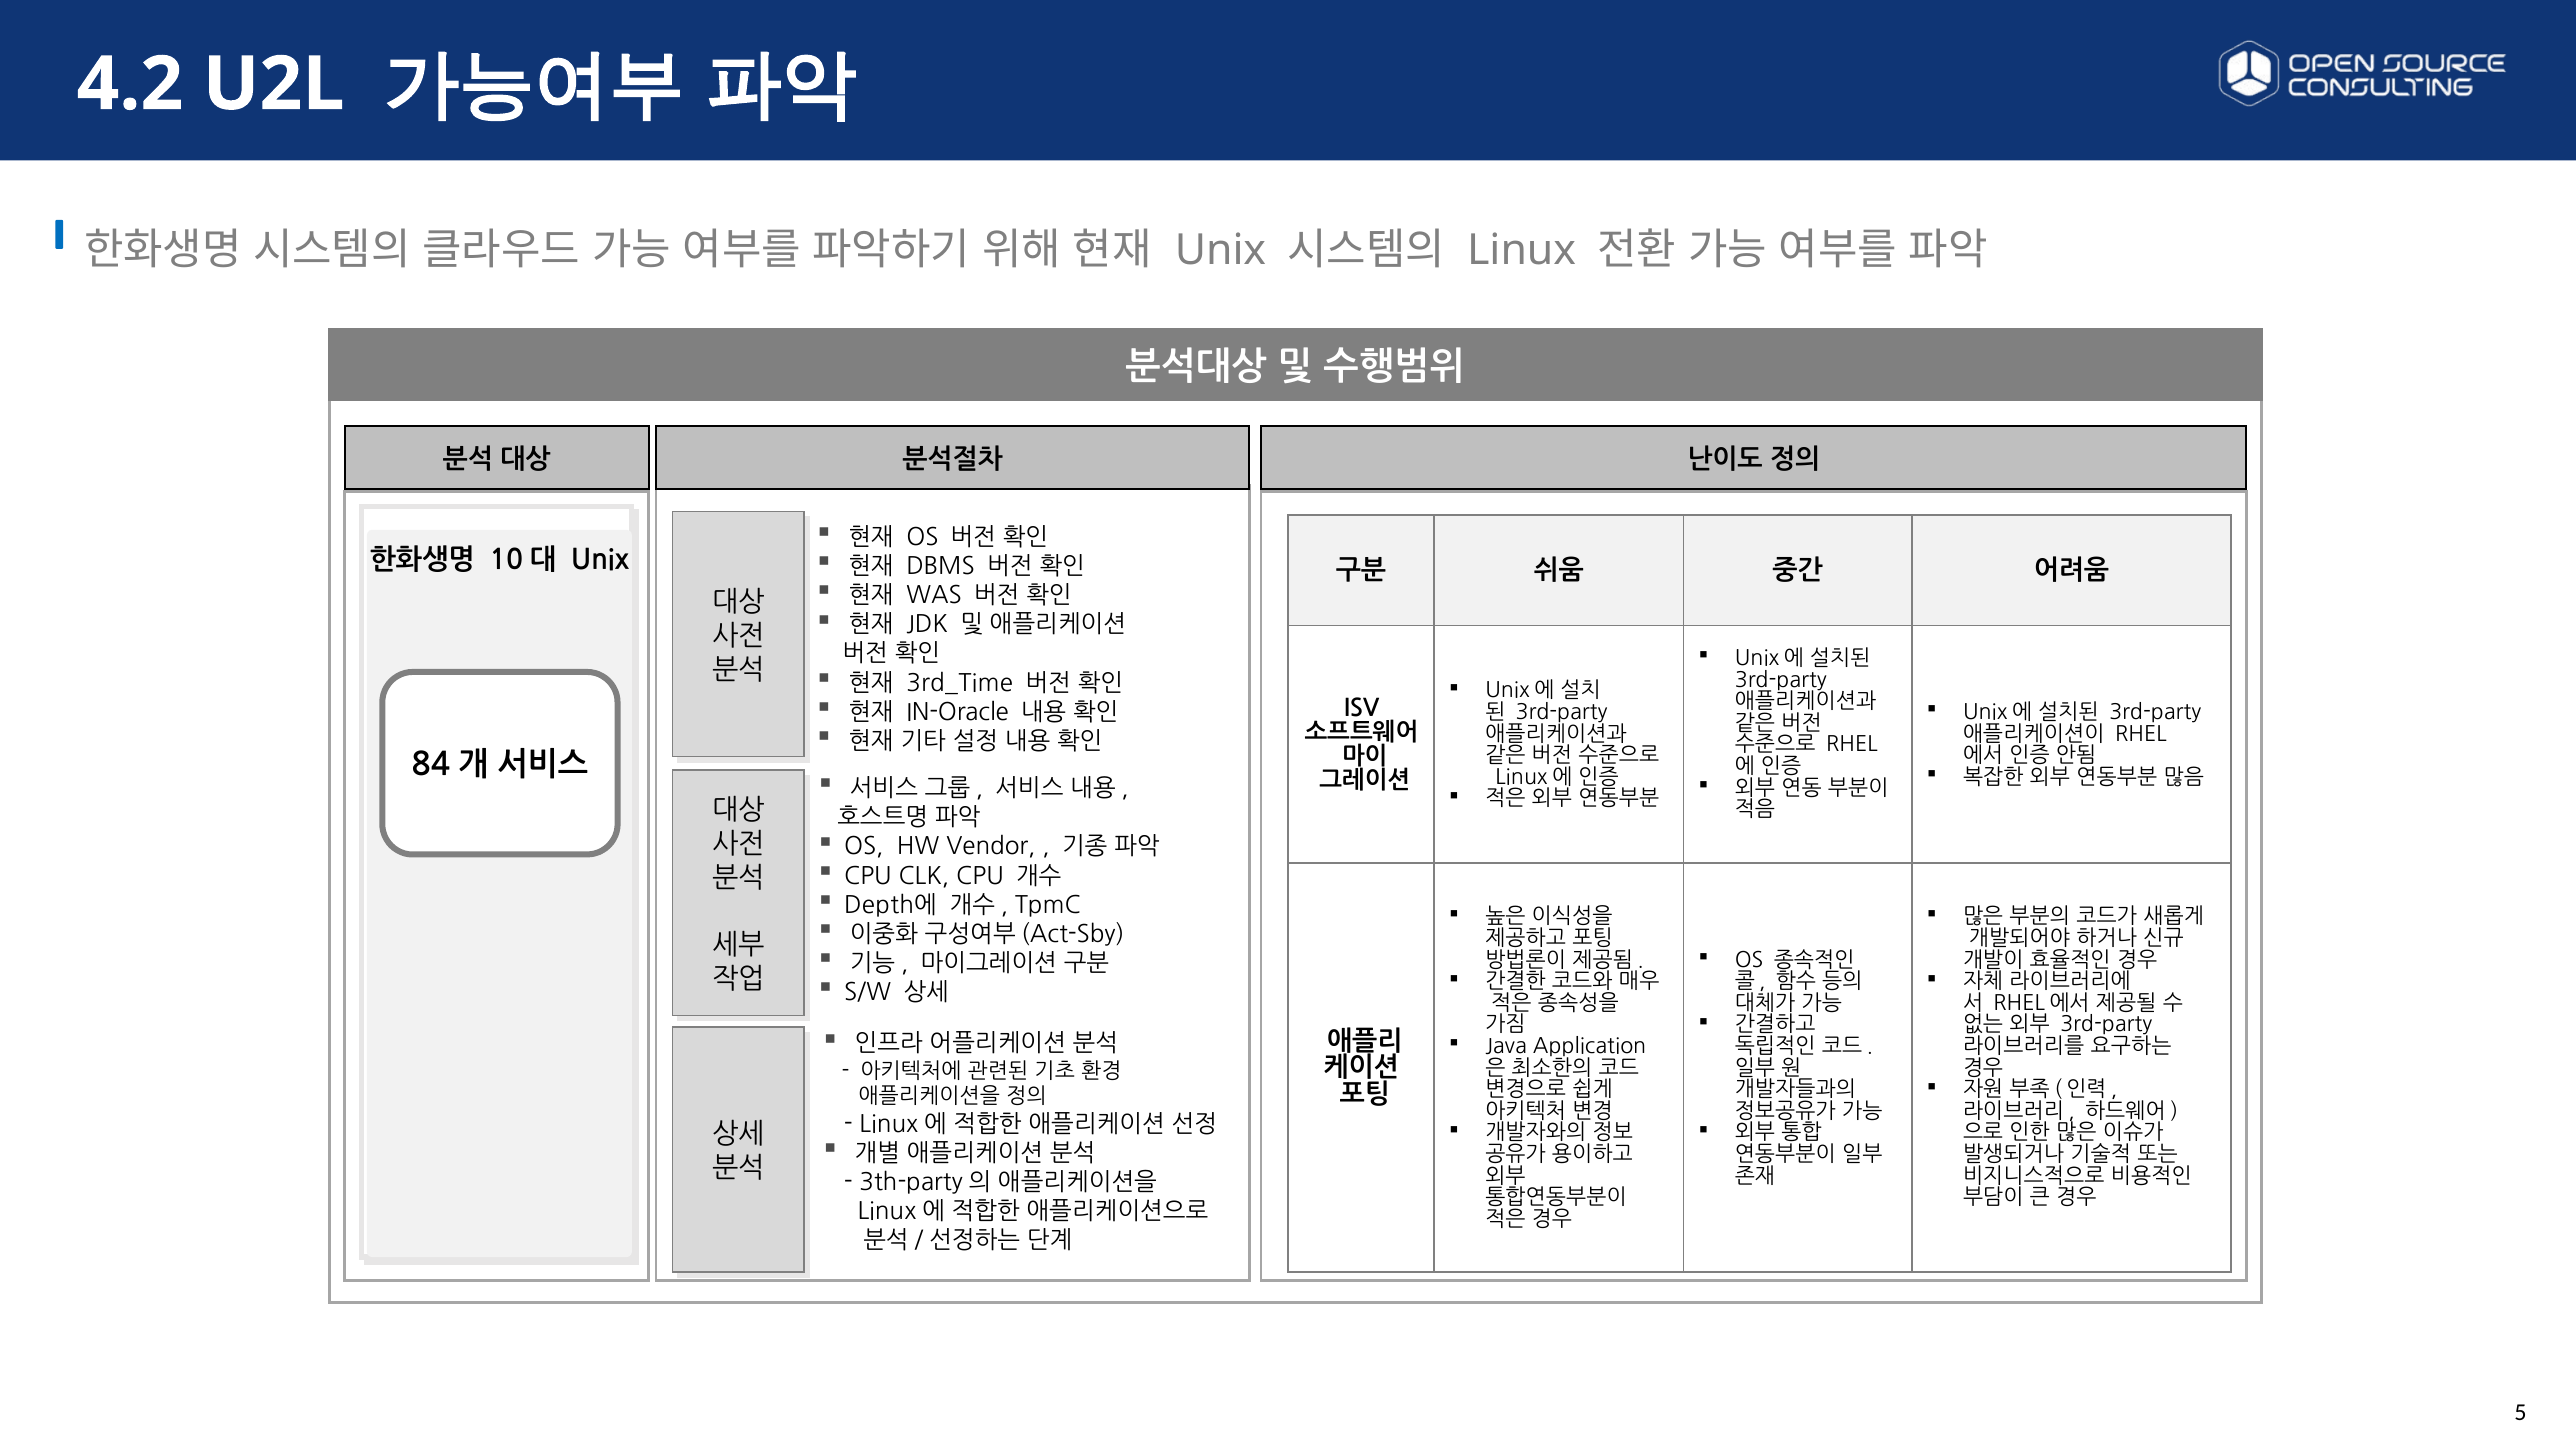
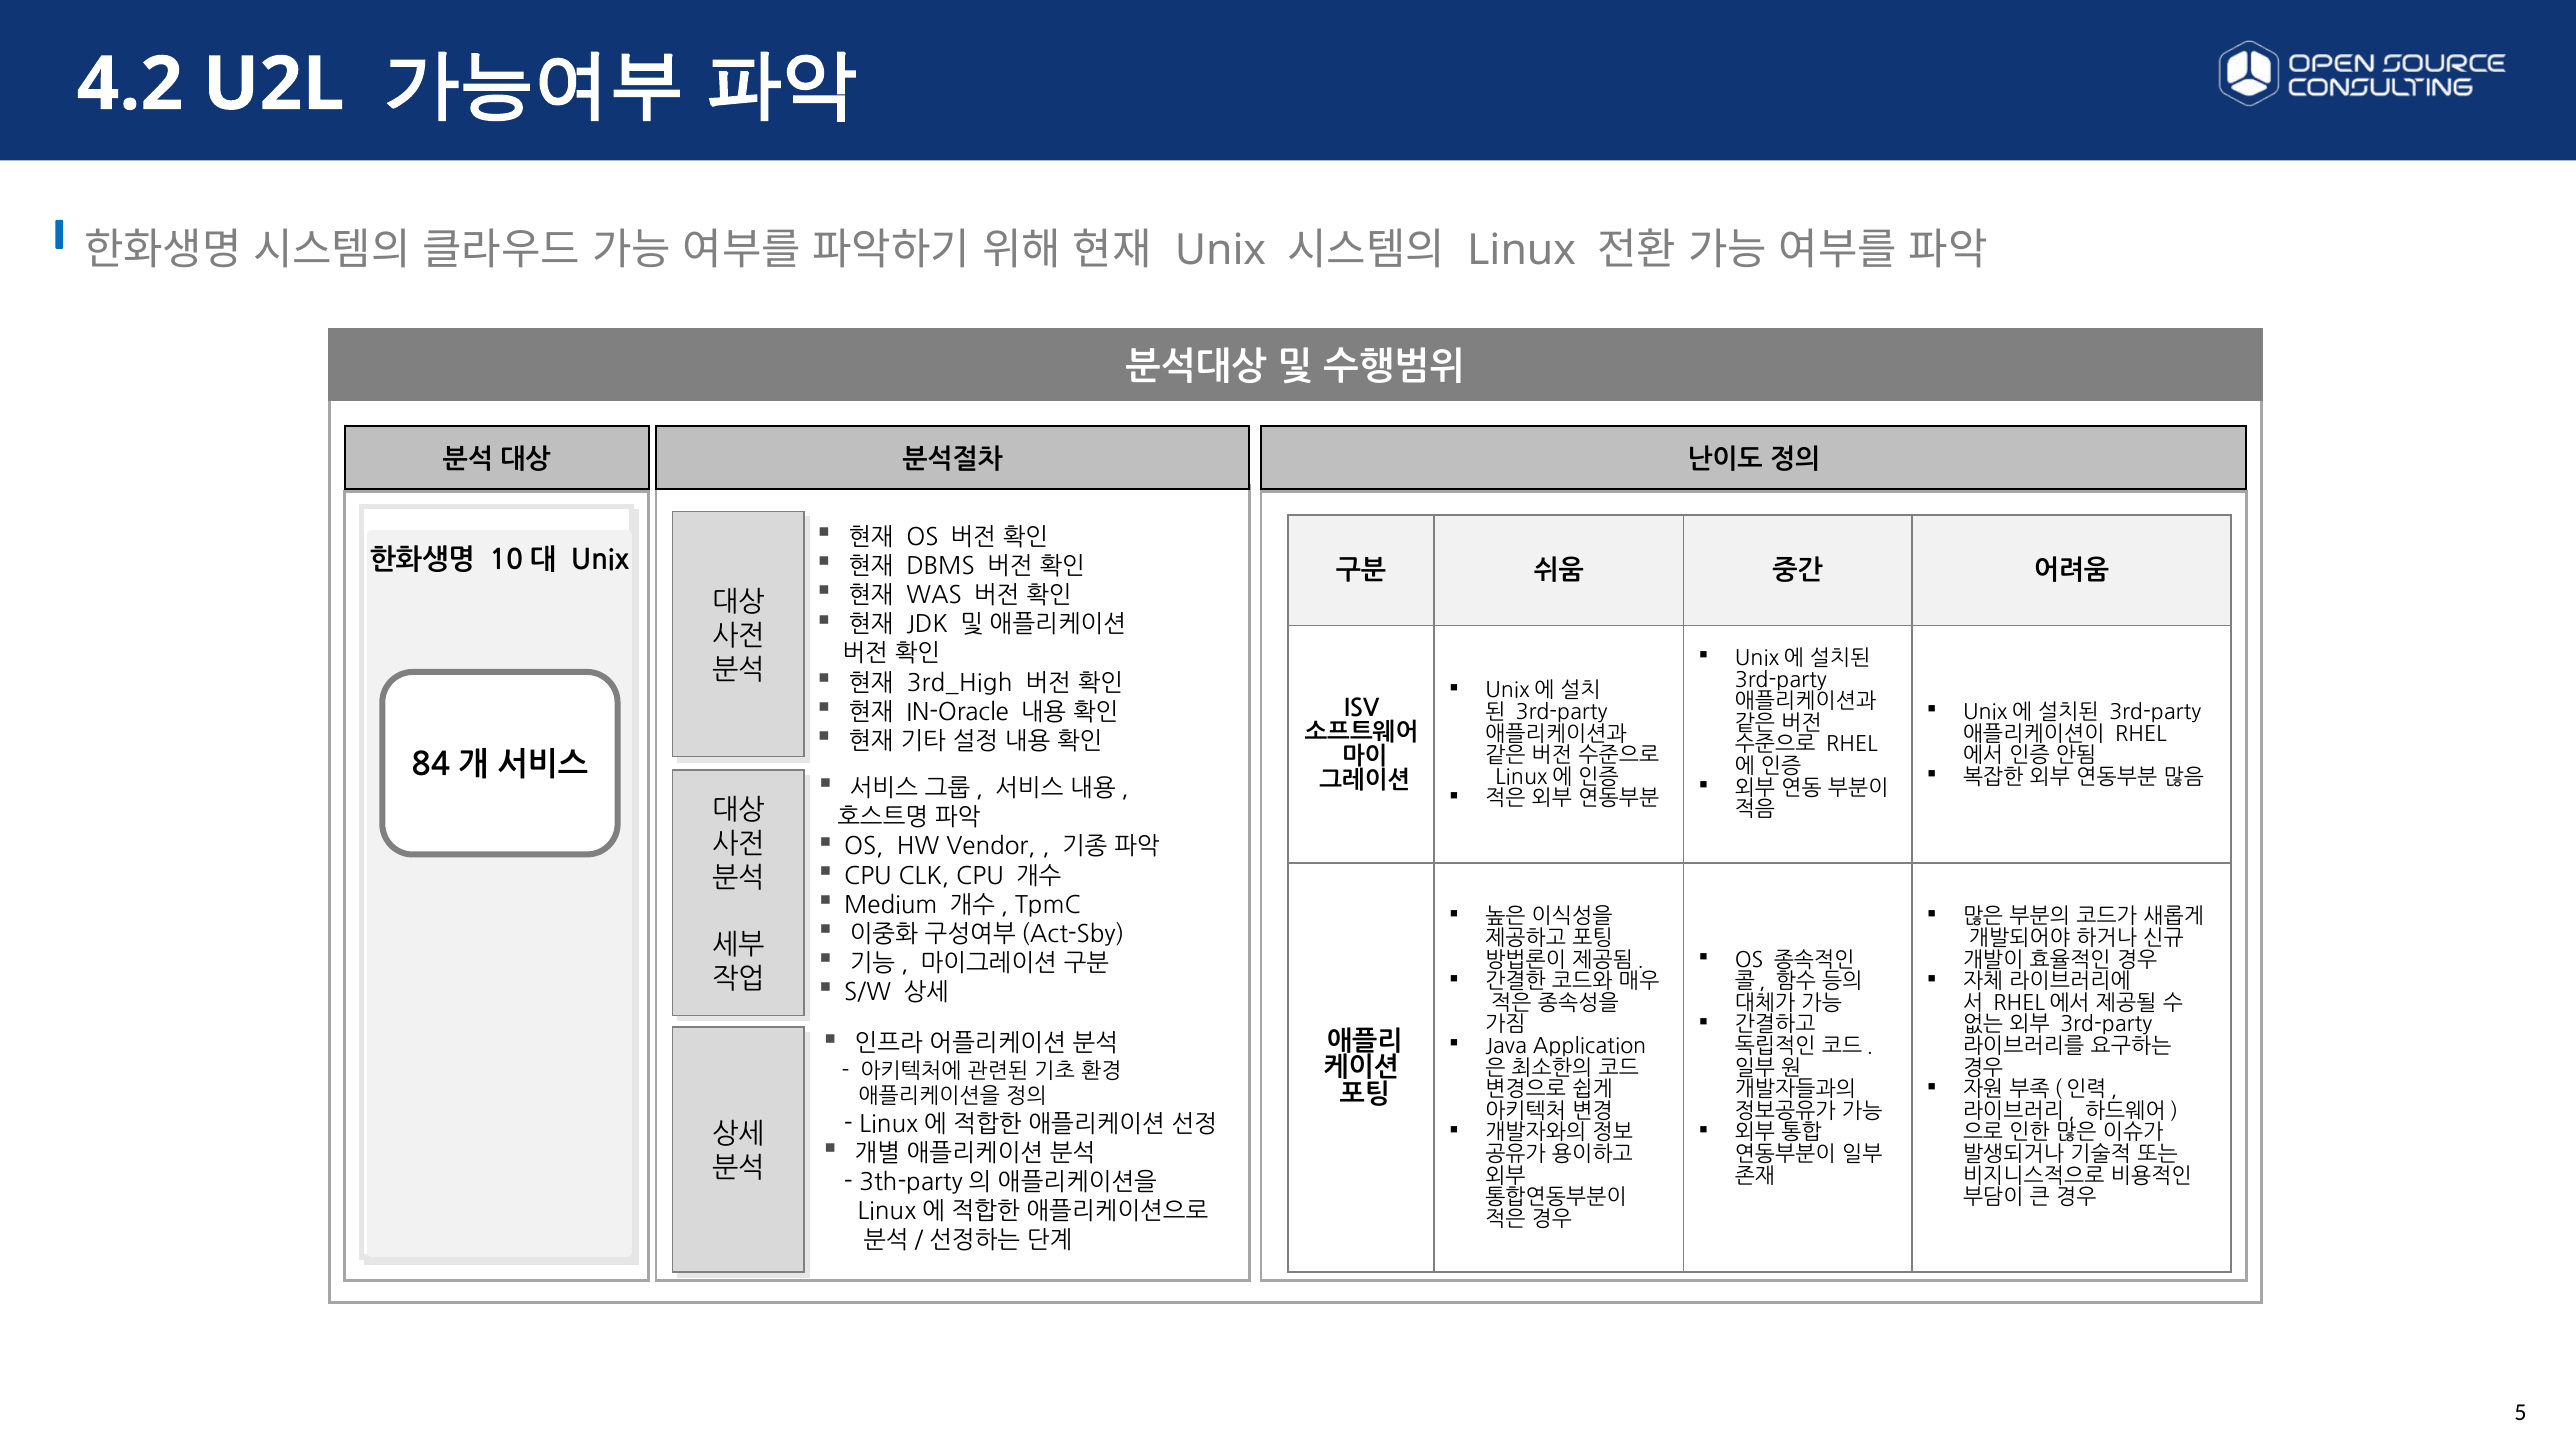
3rd_Time: 3rd_Time -> 3rd_High (960, 683)
Depth에: Depth에 -> Medium (891, 905)
